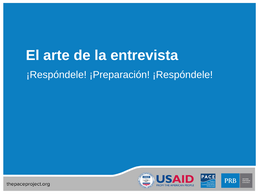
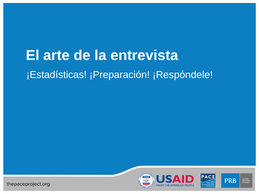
¡Respóndele: ¡Respóndele -> ¡Estadísticas (56, 75)
